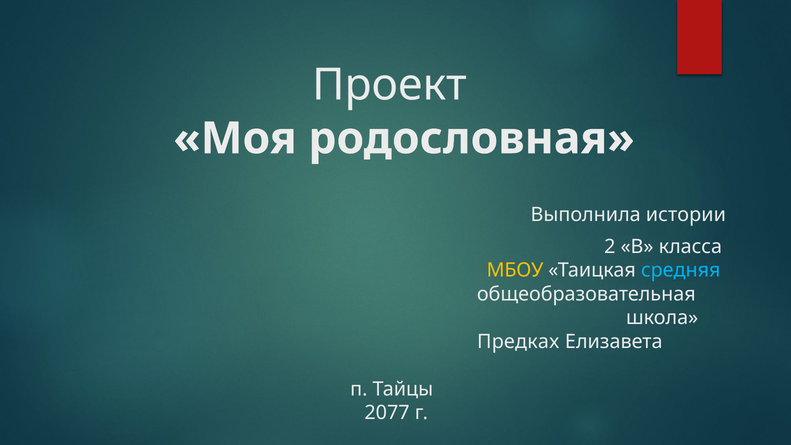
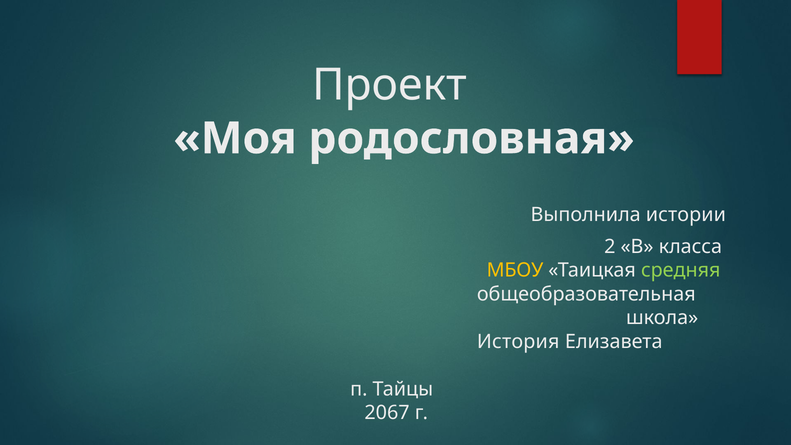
средняя colour: light blue -> light green (681, 270)
Предках: Предках -> История (518, 342)
2077: 2077 -> 2067 (387, 413)
